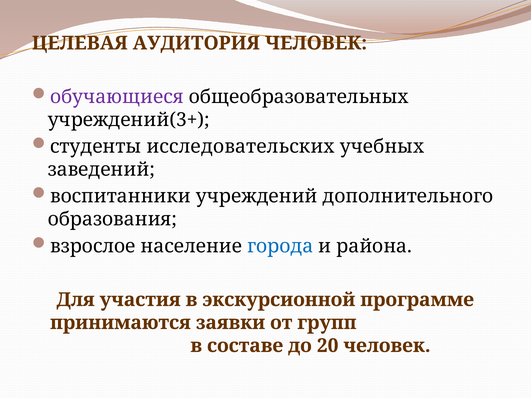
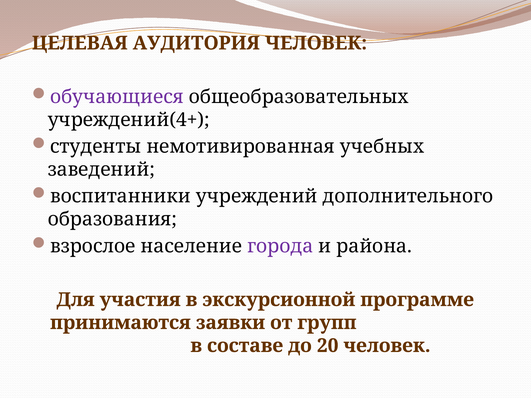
учреждений(3+: учреждений(3+ -> учреждений(4+ (129, 120)
исследовательских: исследовательских -> немотивированная (241, 147)
города colour: blue -> purple (280, 246)
